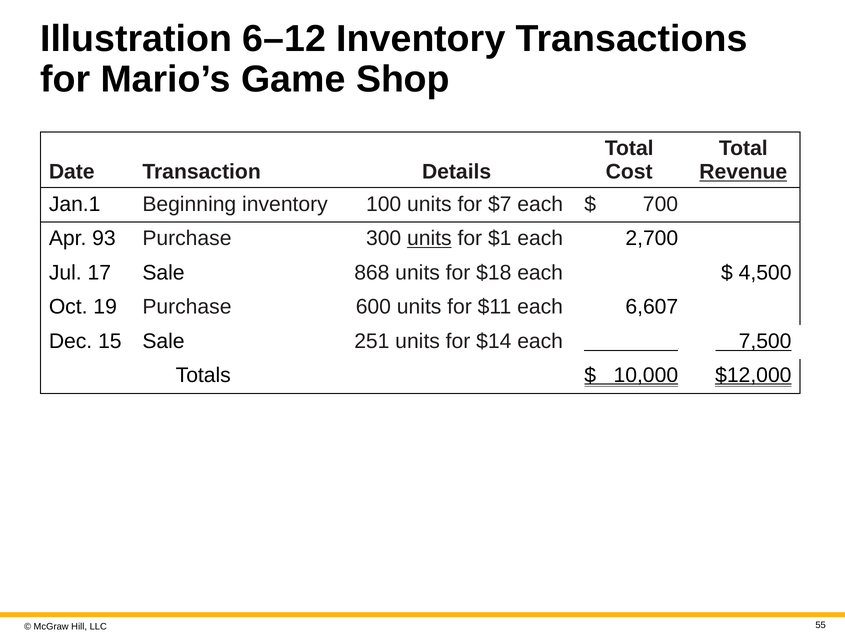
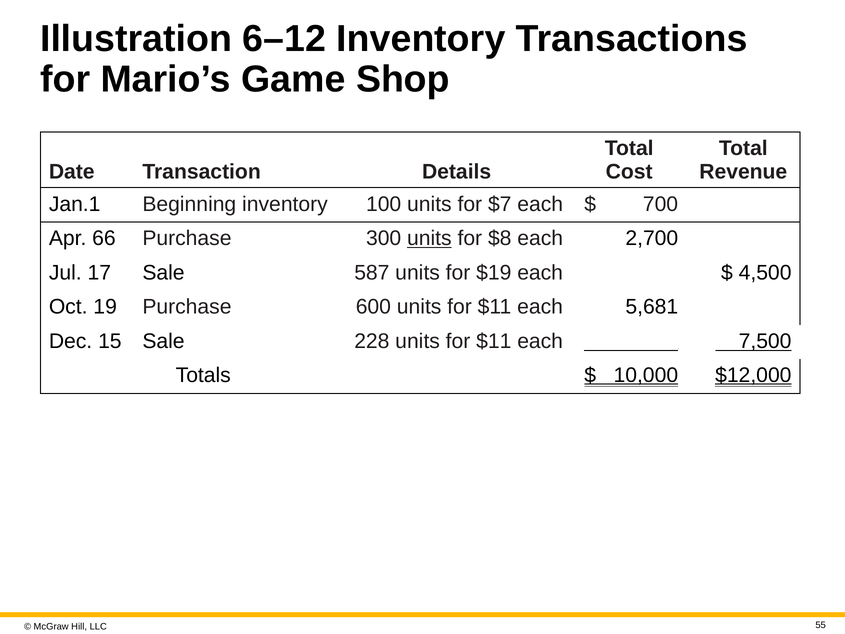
Revenue underline: present -> none (743, 172)
93: 93 -> 66 (104, 238)
$1: $1 -> $8 (500, 238)
868: 868 -> 587 (372, 273)
$18: $18 -> $19 (494, 273)
6,607: 6,607 -> 5,681 (652, 307)
251: 251 -> 228 (372, 341)
$14: $14 -> $11 (494, 341)
